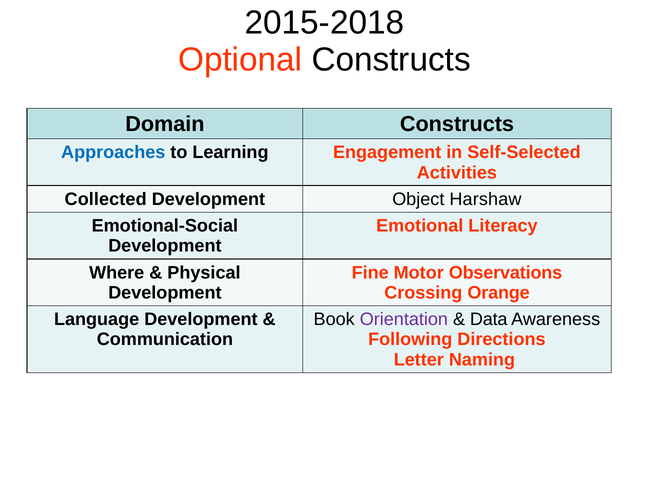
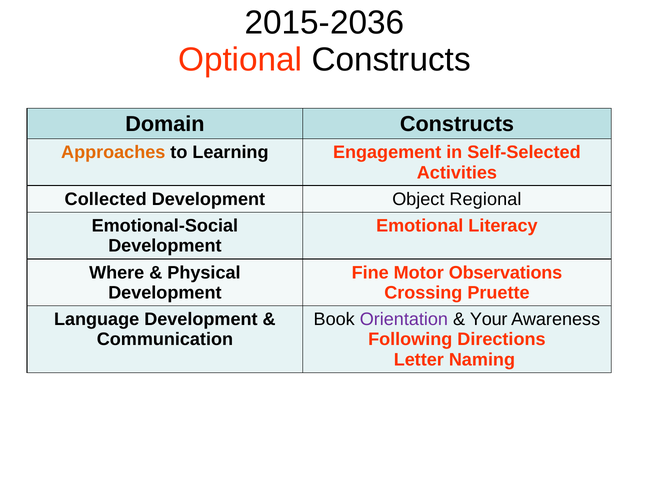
2015-2018: 2015-2018 -> 2015-2036 (325, 23)
Approaches colour: blue -> orange (113, 152)
Harshaw: Harshaw -> Regional (485, 199)
Orange: Orange -> Pruette (499, 293)
Data: Data -> Your (489, 319)
